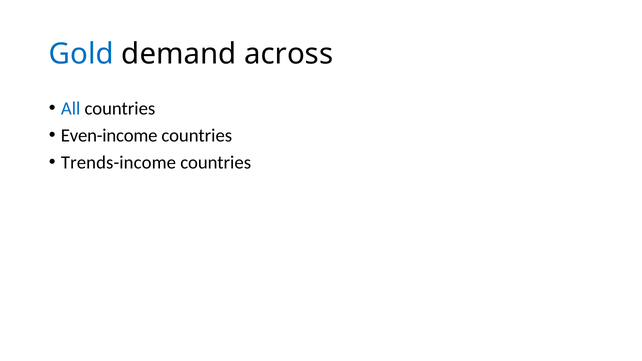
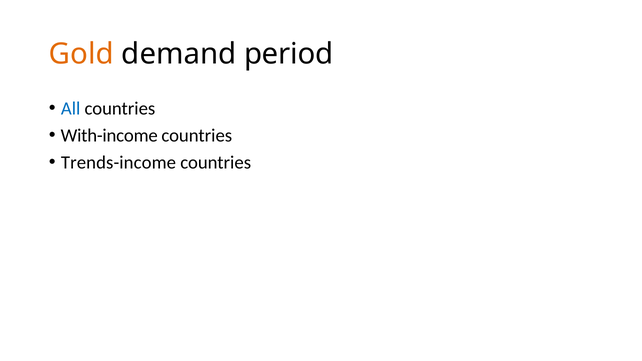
Gold colour: blue -> orange (81, 54)
across: across -> period (289, 54)
Even-income: Even-income -> With-income (109, 135)
